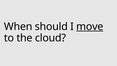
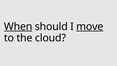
When underline: none -> present (18, 26)
